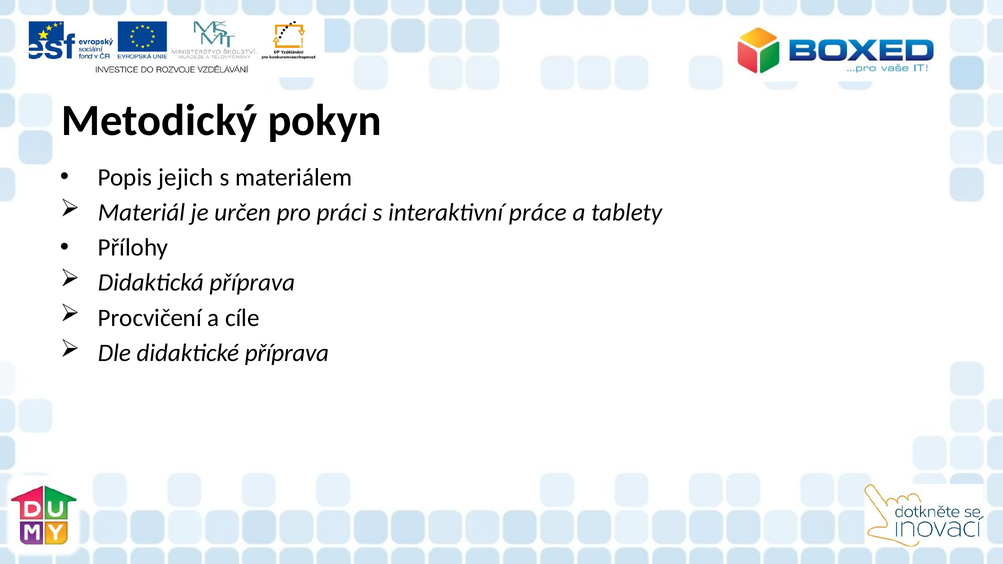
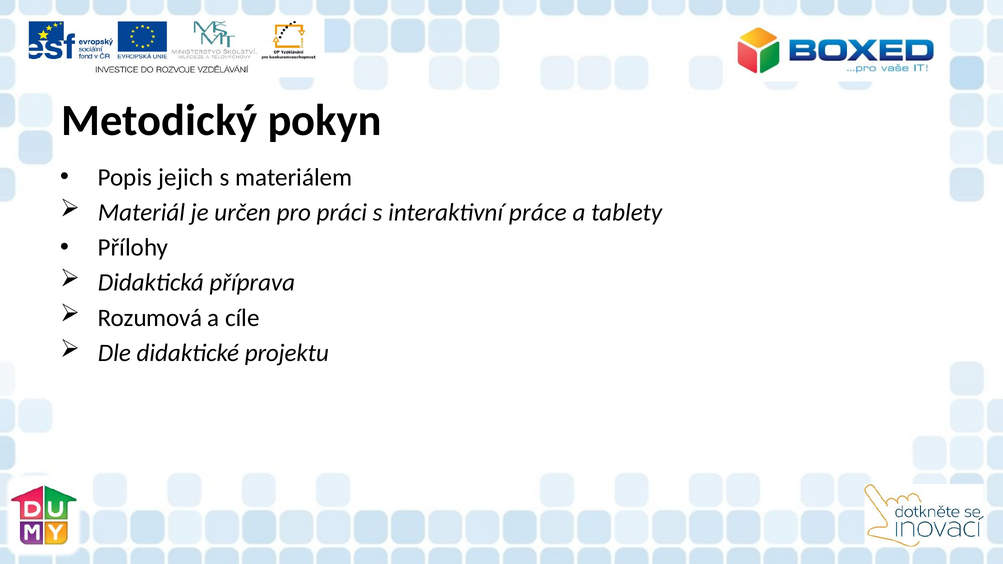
Procvičení: Procvičení -> Rozumová (150, 318)
didaktické příprava: příprava -> projektu (287, 353)
